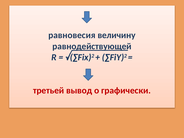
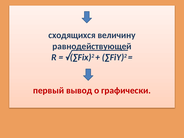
равновесия: равновесия -> сходящихся (72, 35)
третьей: третьей -> первый (49, 90)
